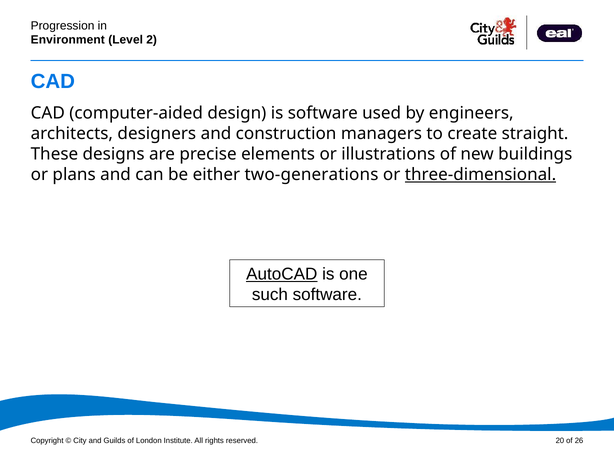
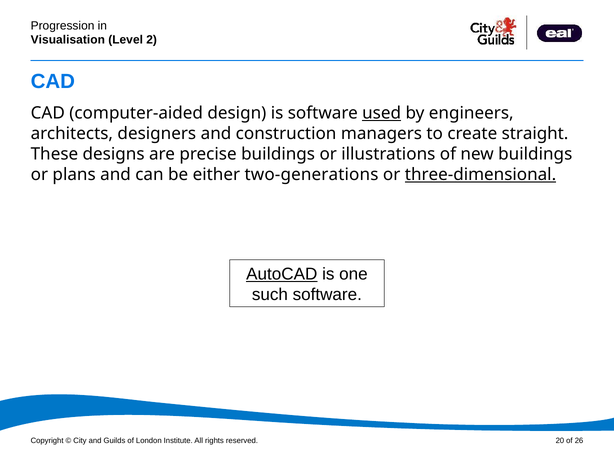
Environment: Environment -> Visualisation (68, 40)
used underline: none -> present (382, 113)
precise elements: elements -> buildings (278, 154)
